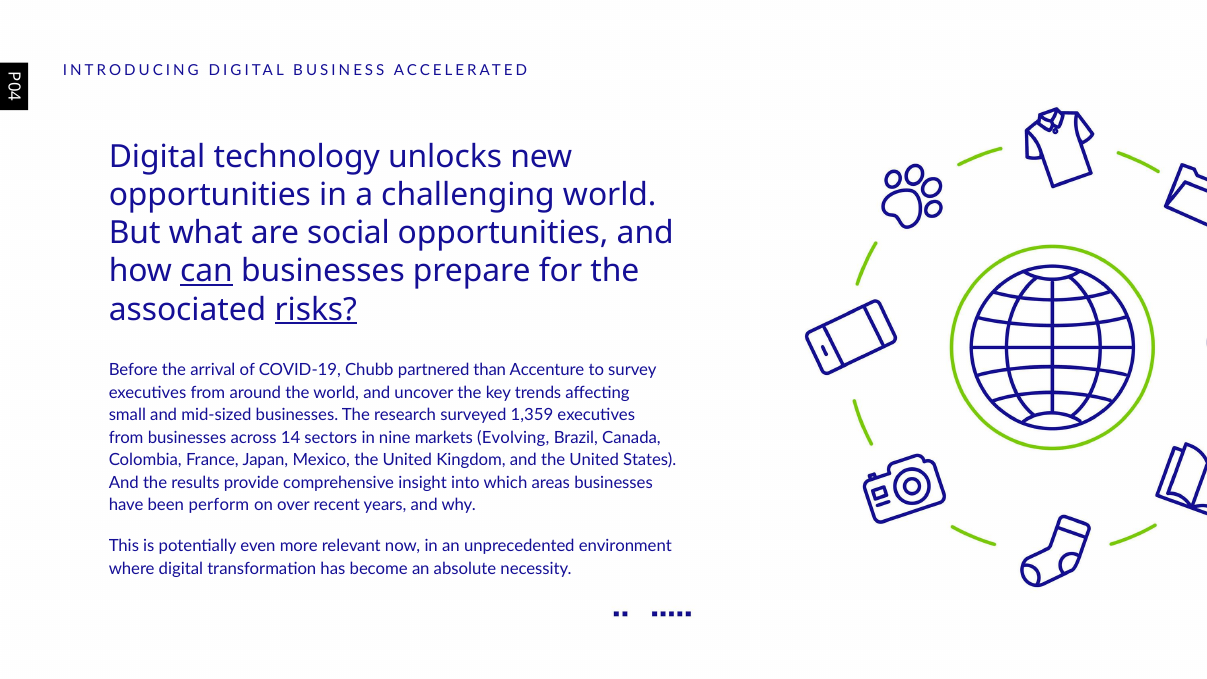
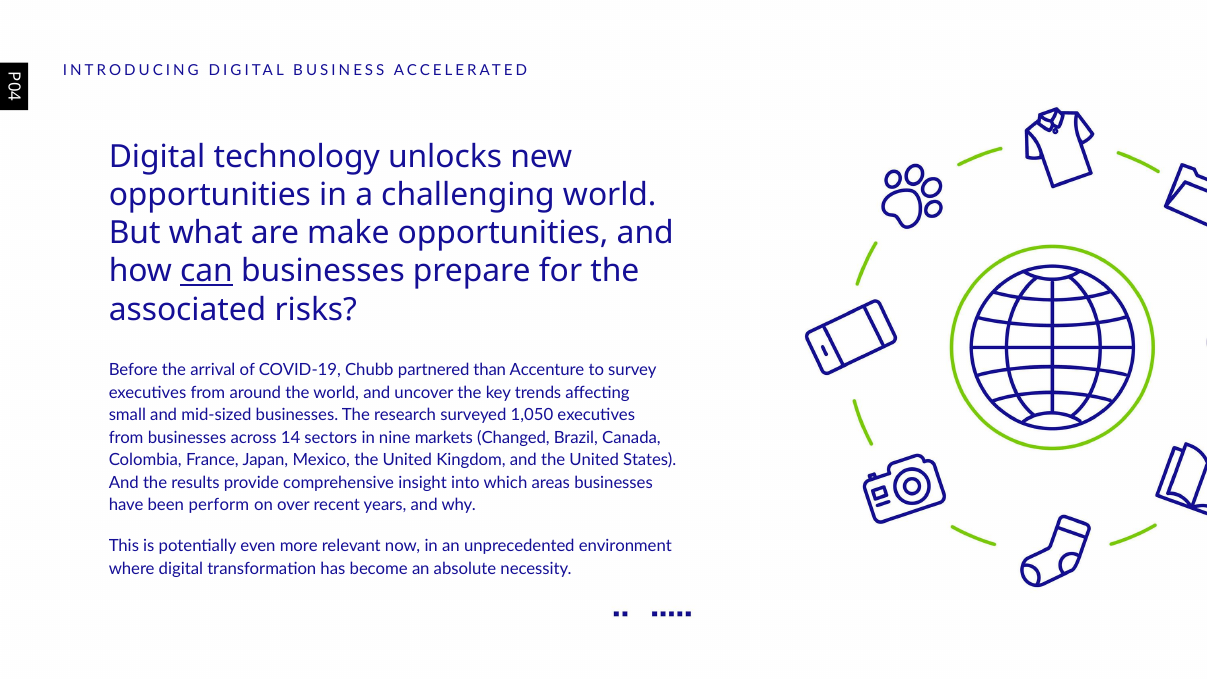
social: social -> make (348, 233)
risks underline: present -> none (316, 310)
1,359: 1,359 -> 1,050 (532, 415)
Evolving: Evolving -> Changed (513, 438)
